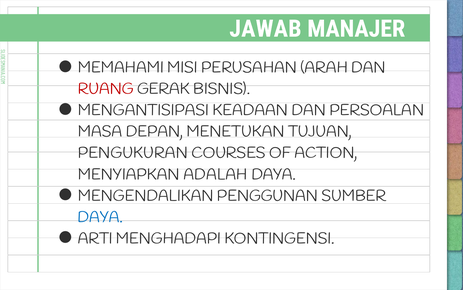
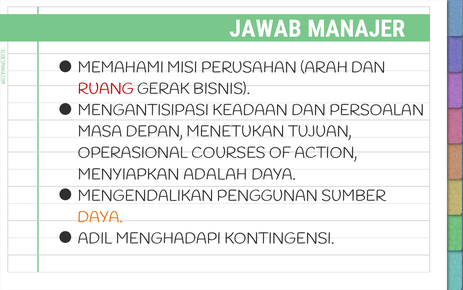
PENGUKURAN: PENGUKURAN -> OPERASIONAL (133, 153)
DAYA colour: blue -> orange (100, 216)
ARTI: ARTI -> ADIL (95, 238)
